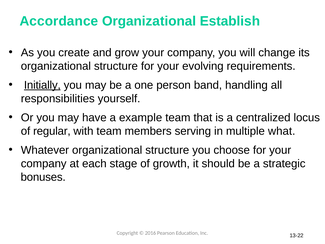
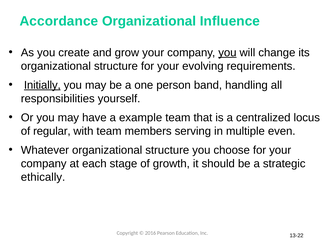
Establish: Establish -> Influence (230, 21)
you underline: none -> present (227, 53)
what: what -> even (282, 131)
bonuses: bonuses -> ethically (43, 177)
